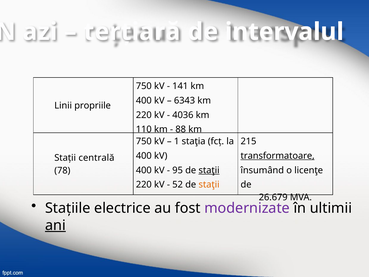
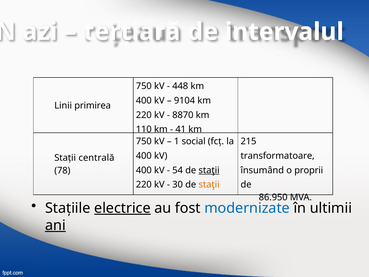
141: 141 -> 448 (180, 86)
6343: 6343 -> 9104 (184, 100)
propriile: propriile -> primirea (93, 105)
4036: 4036 -> 8870 (183, 115)
88: 88 -> 41 (181, 129)
staţia: staţia -> social (194, 141)
transformatoare underline: present -> none (278, 156)
95: 95 -> 54 (178, 170)
licenţe: licenţe -> proprii (309, 170)
52: 52 -> 30 (178, 185)
26.679: 26.679 -> 86.950 (273, 197)
electrice underline: none -> present (122, 208)
modernizate colour: purple -> blue (247, 208)
